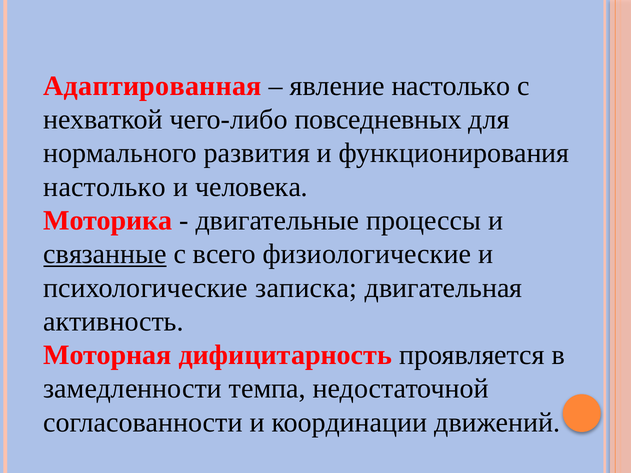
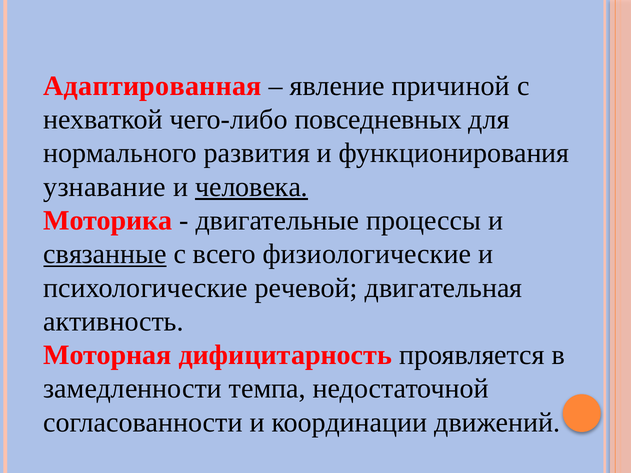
явление настолько: настолько -> причиной (451, 86)
настолько: настолько -> узнавание (105, 187)
человека underline: none -> present (252, 187)
записка: записка -> речевой (306, 288)
